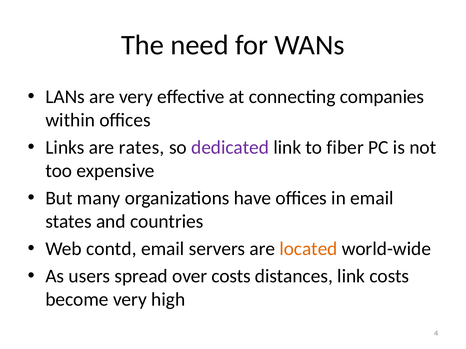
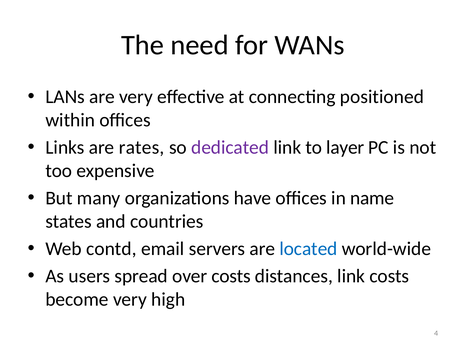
companies: companies -> positioned (382, 97)
fiber: fiber -> layer (345, 148)
in email: email -> name (372, 198)
located colour: orange -> blue (308, 249)
